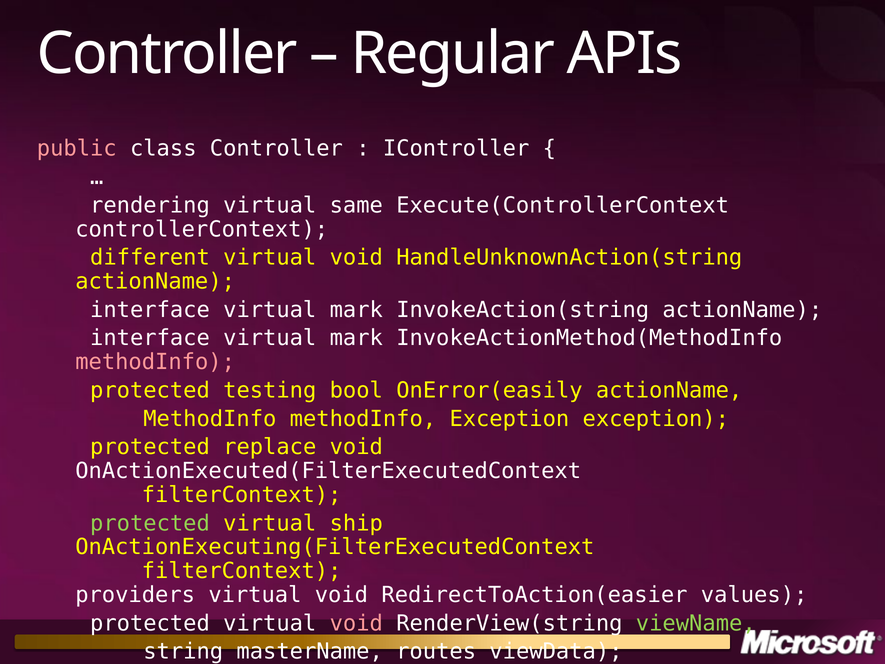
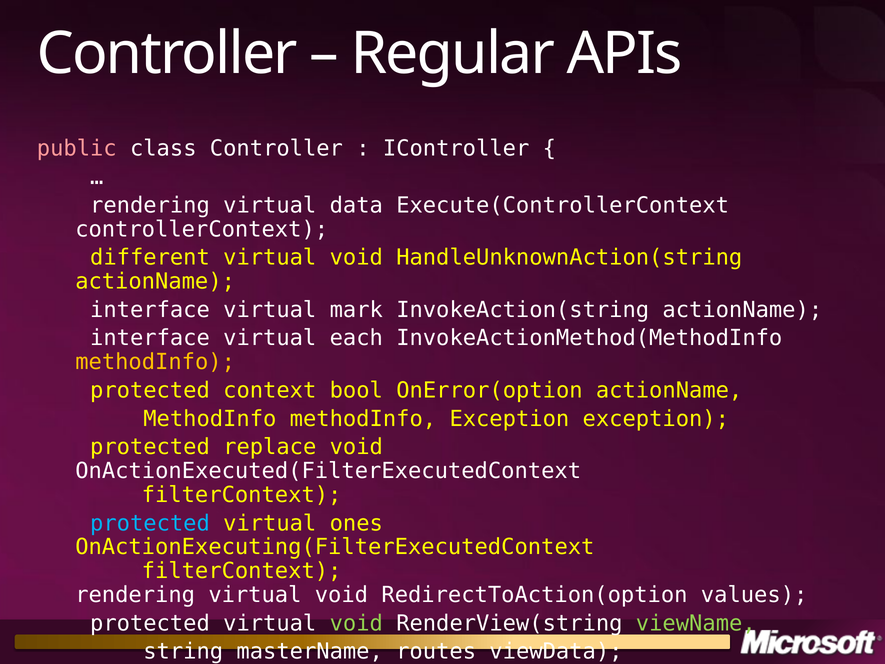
same: same -> data (356, 205)
mark: mark -> each (356, 338)
methodInfo colour: pink -> yellow (155, 362)
testing: testing -> context (270, 390)
OnError(easily: OnError(easily -> OnError(option (489, 390)
protected colour: light green -> light blue (150, 523)
ship: ship -> ones (356, 523)
providers: providers -> rendering (135, 595)
RedirectToAction(easier: RedirectToAction(easier -> RedirectToAction(option (534, 595)
void colour: pink -> light green (356, 623)
